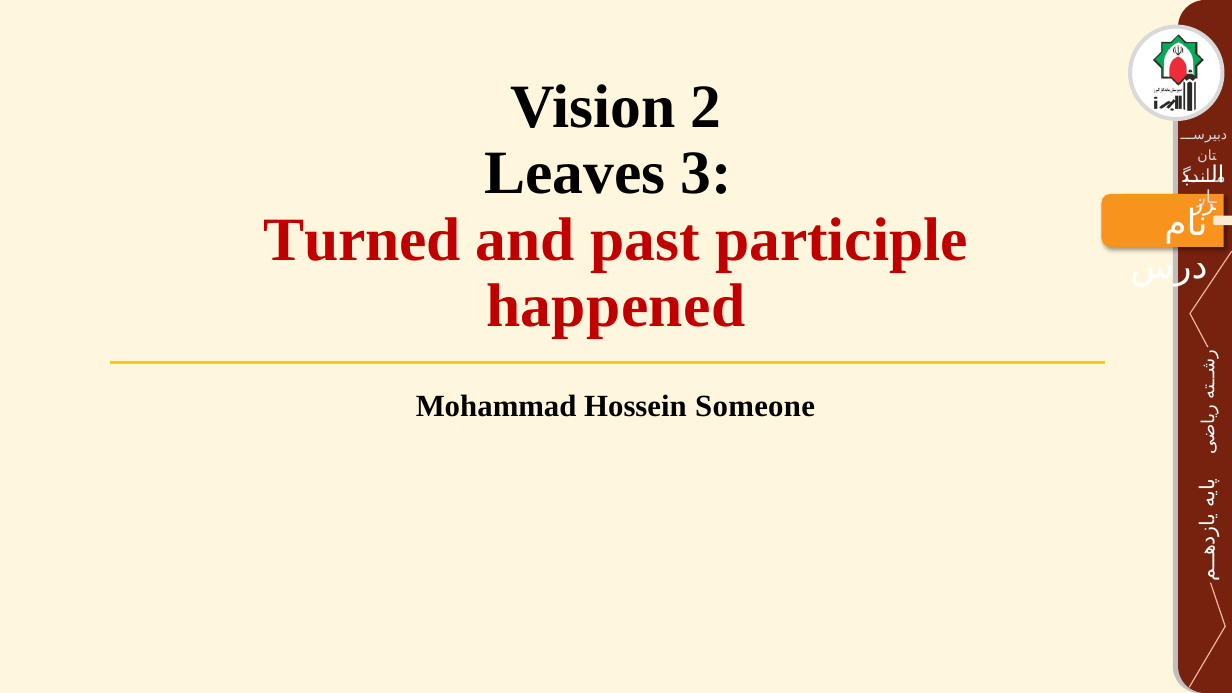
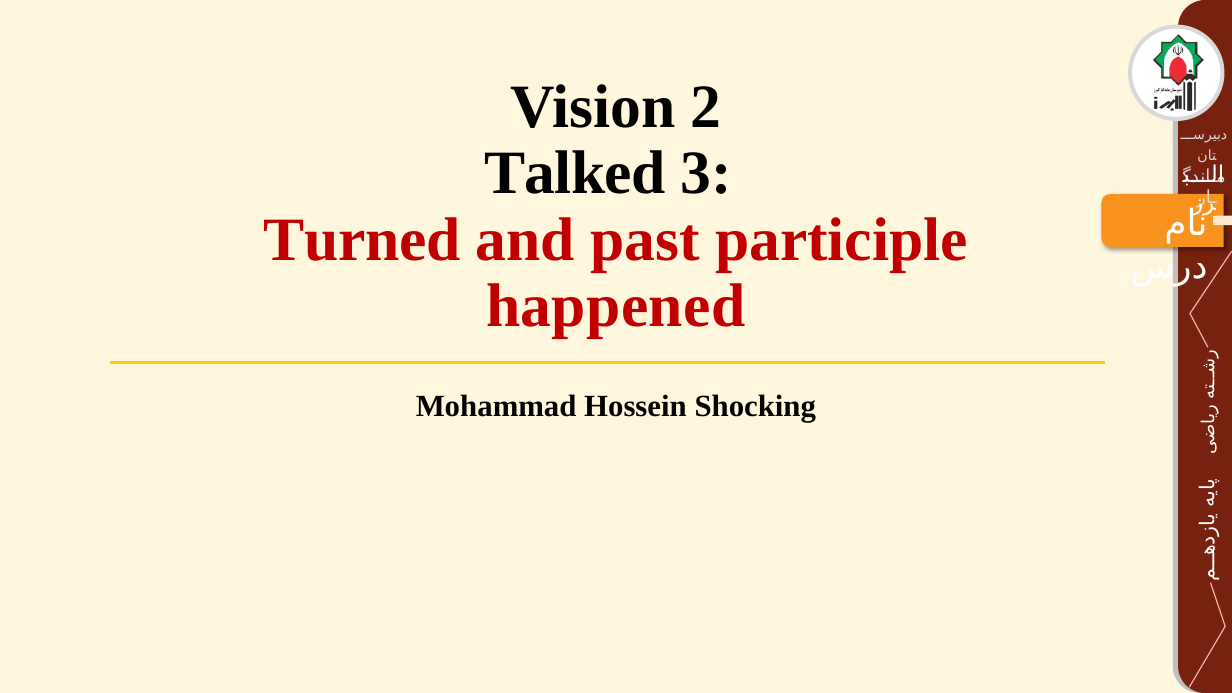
Leaves: Leaves -> Talked (575, 173)
Someone: Someone -> Shocking (755, 406)
